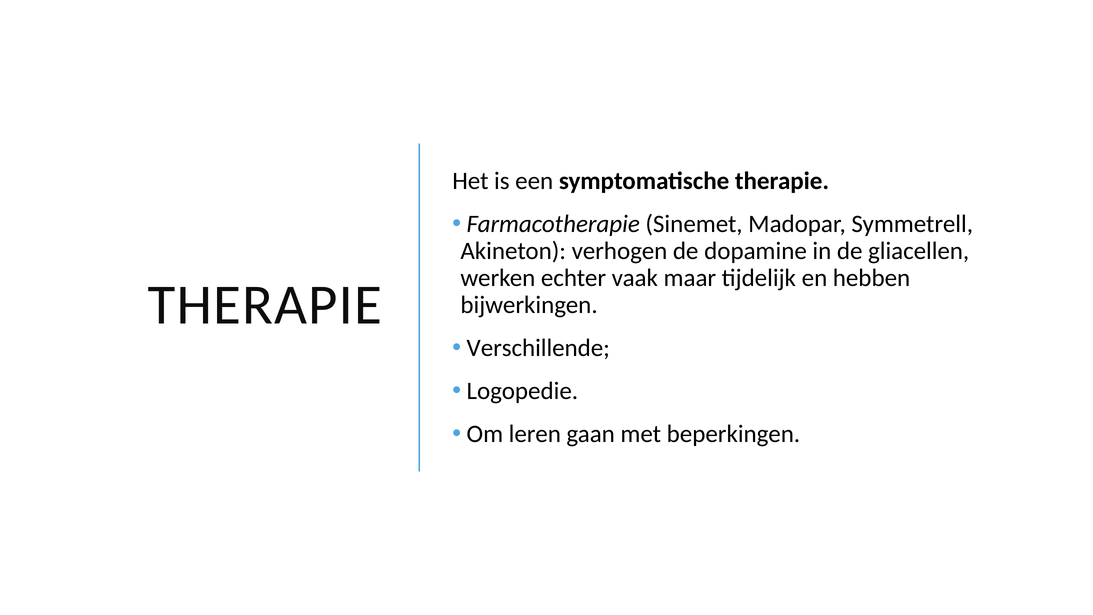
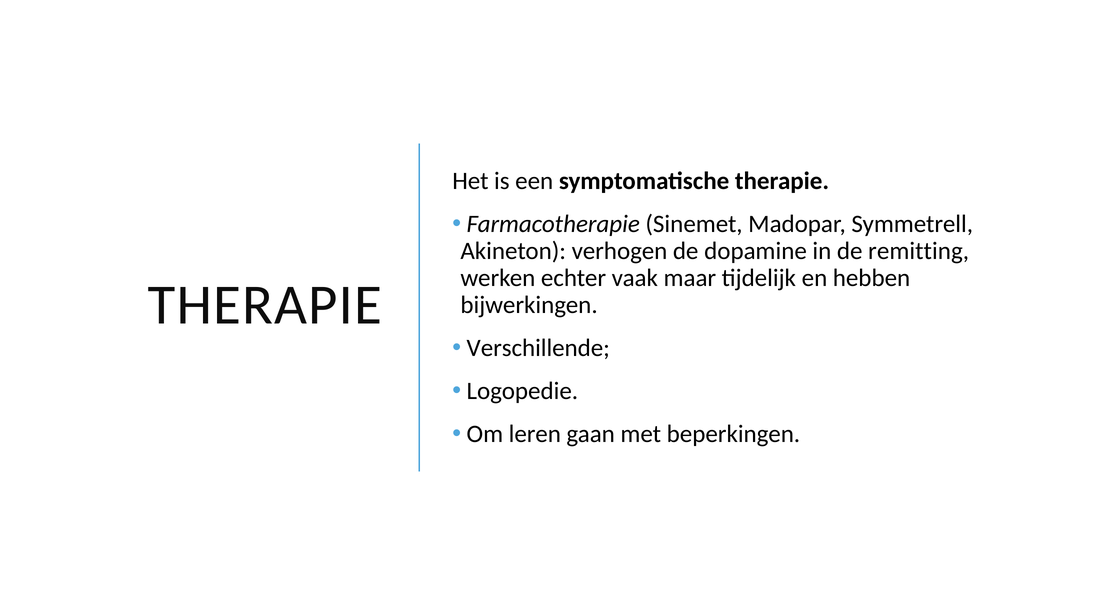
gliacellen: gliacellen -> remitting (919, 251)
